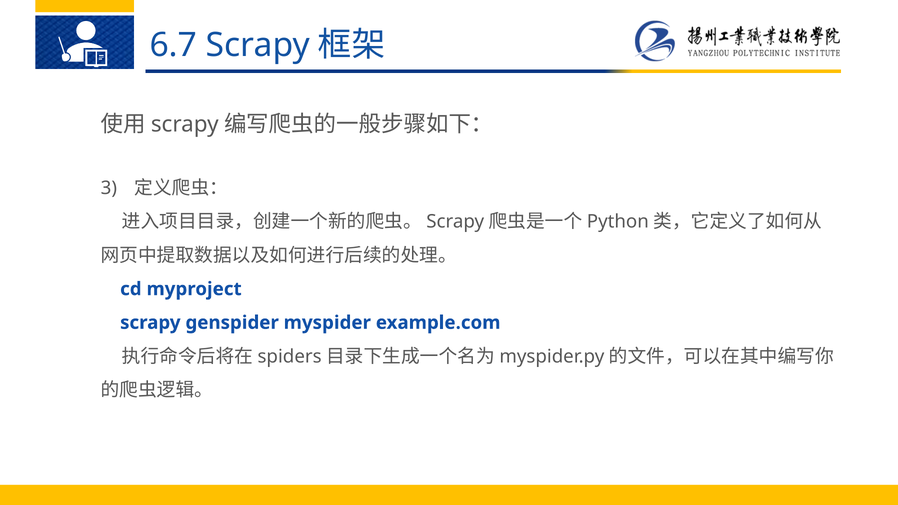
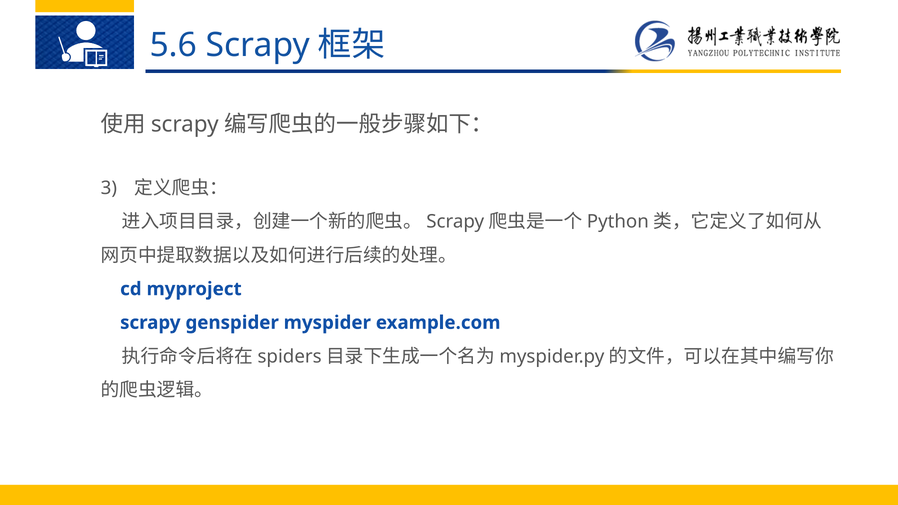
6.7: 6.7 -> 5.6 (173, 45)
